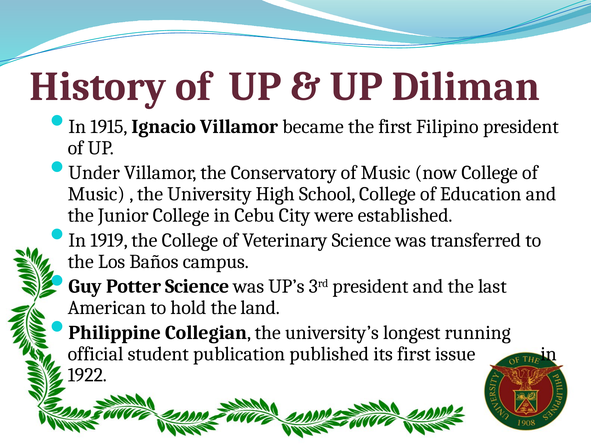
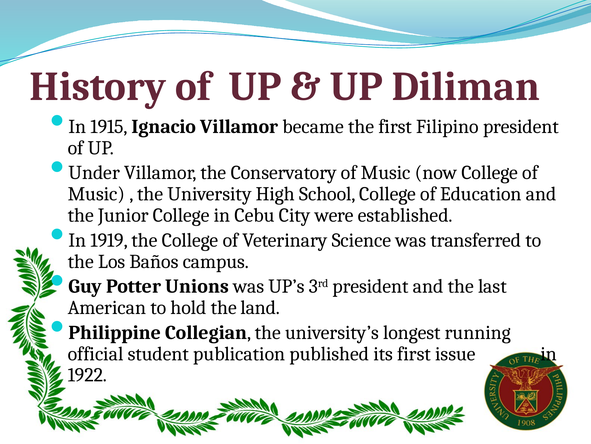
Potter Science: Science -> Unions (197, 286)
